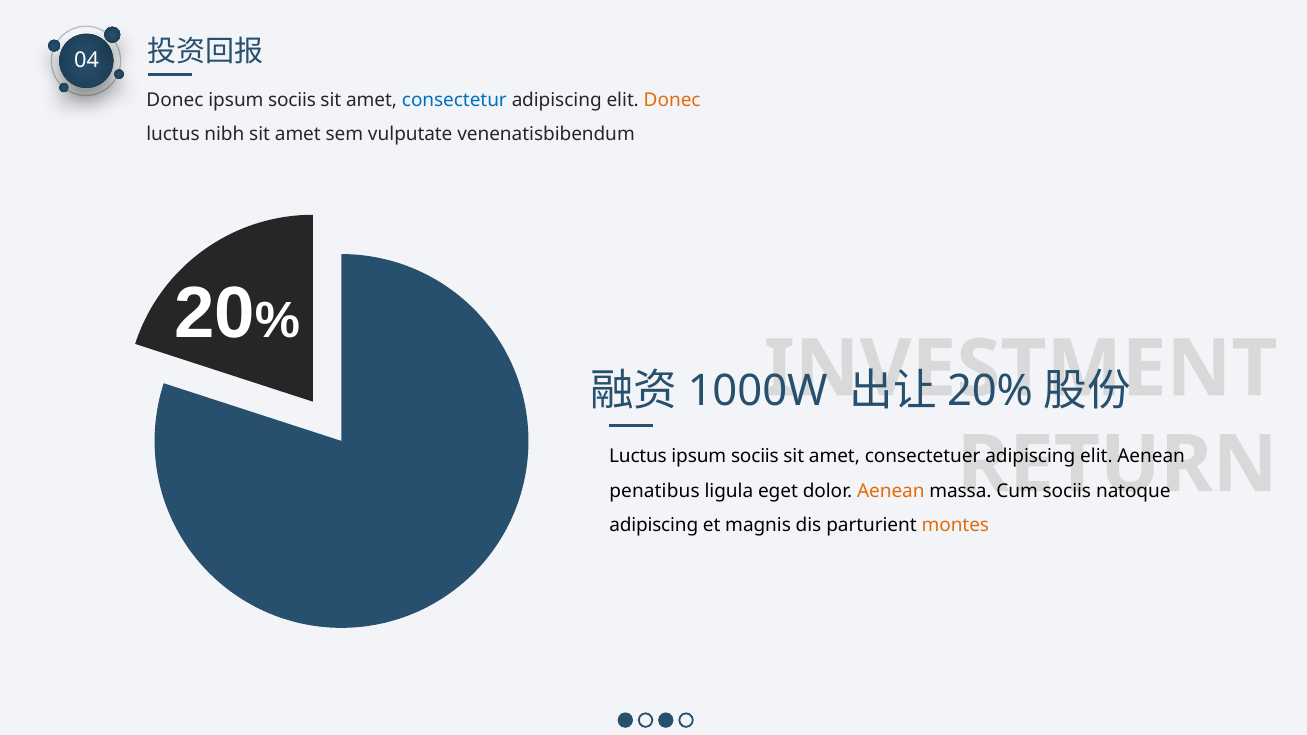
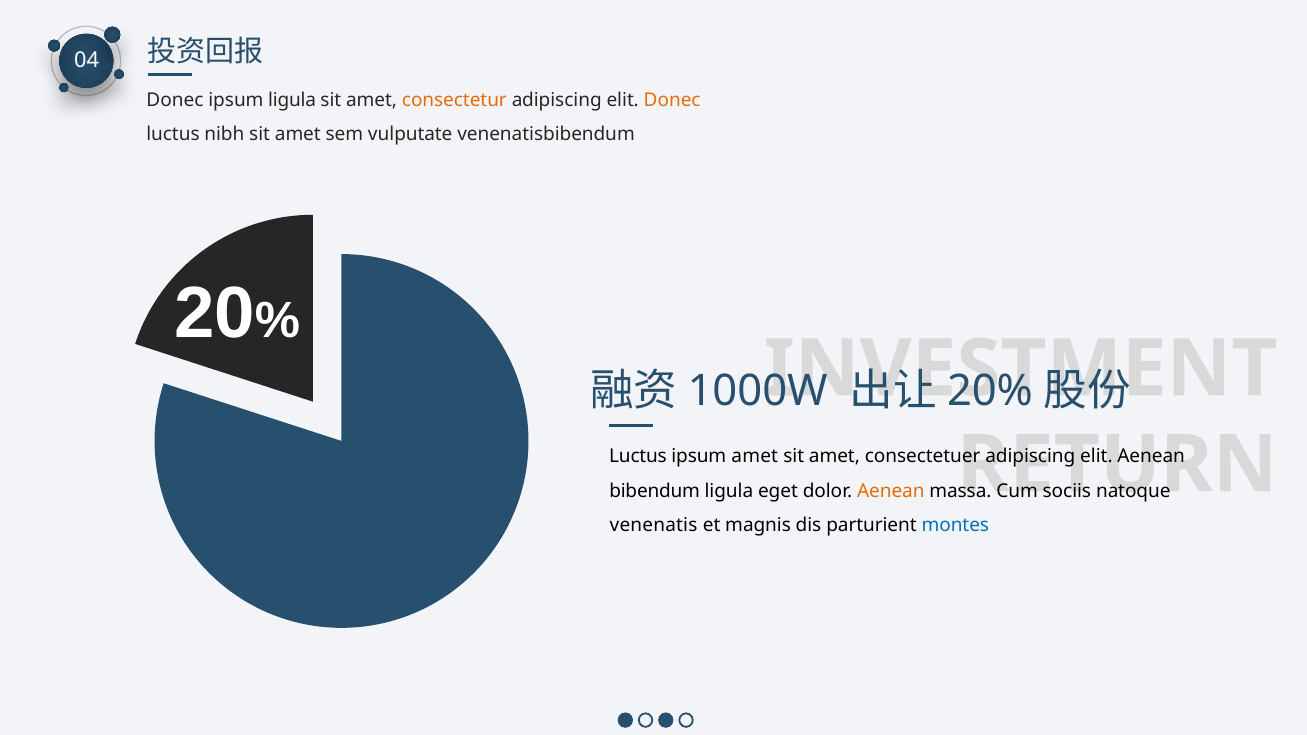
sociis: sociis -> ligula (292, 100)
consectetur colour: blue -> orange (454, 100)
sociis: sociis -> amet (755, 457)
penatibus: penatibus -> bibendum (655, 491)
adipiscing: adipiscing -> venenatis (654, 525)
montes colour: orange -> blue (955, 525)
